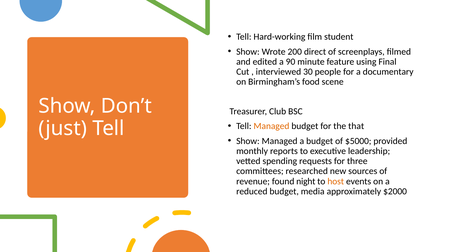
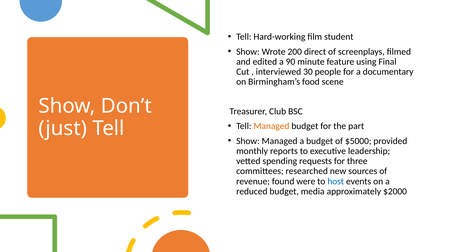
that: that -> part (356, 126)
night: night -> were (306, 182)
host colour: orange -> blue (336, 182)
